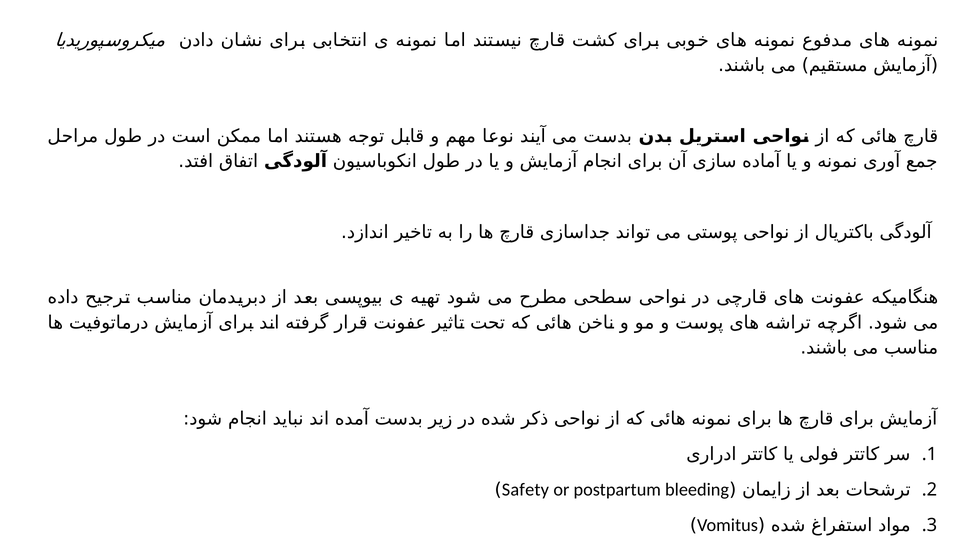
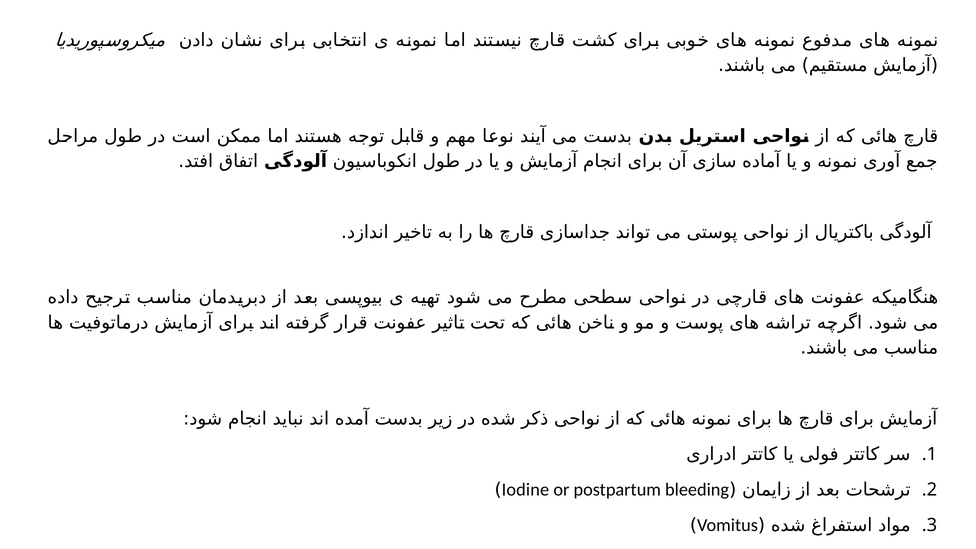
Safety: Safety -> Iodine (525, 490)
